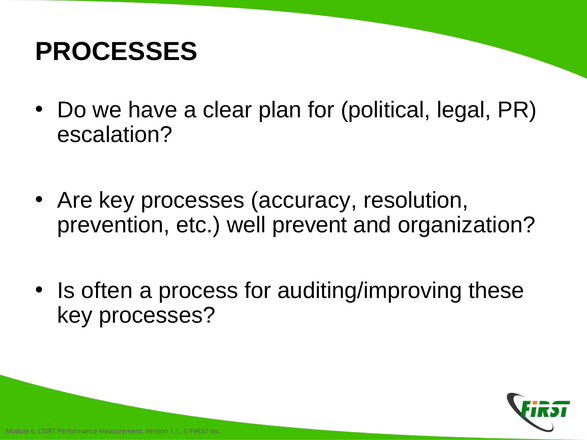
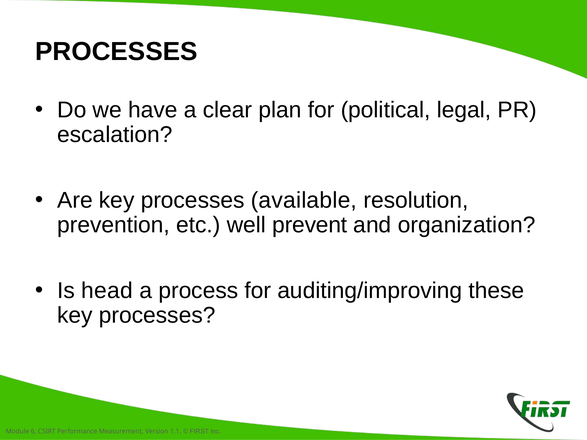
accuracy: accuracy -> available (304, 200)
often: often -> head (107, 291)
